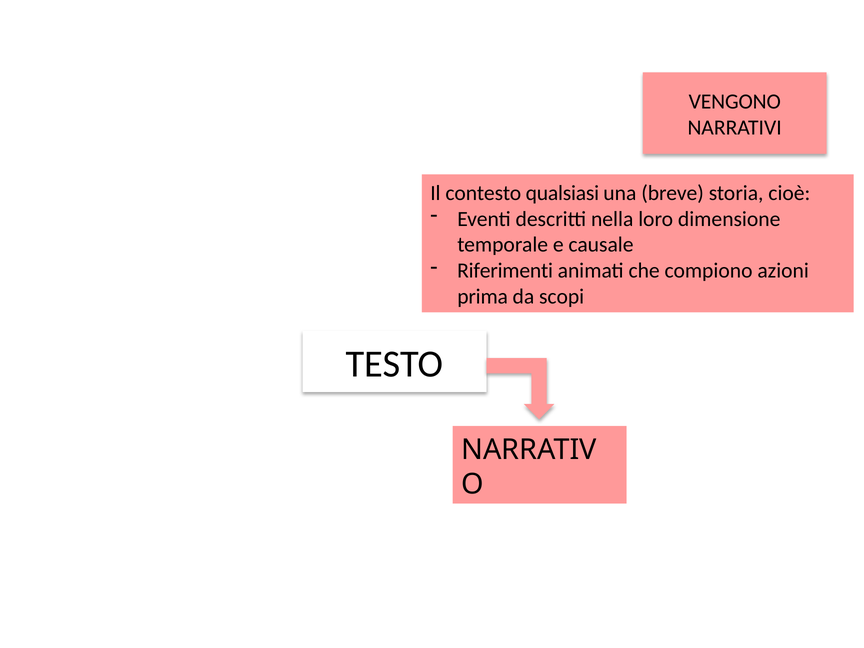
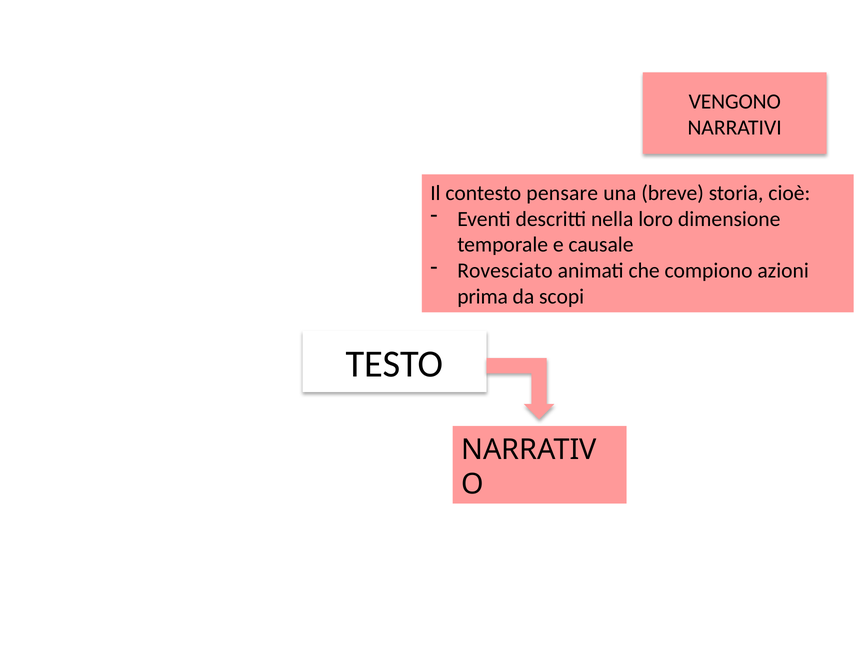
qualsiasi: qualsiasi -> pensare (562, 193)
Riferimenti: Riferimenti -> Rovesciato (505, 271)
